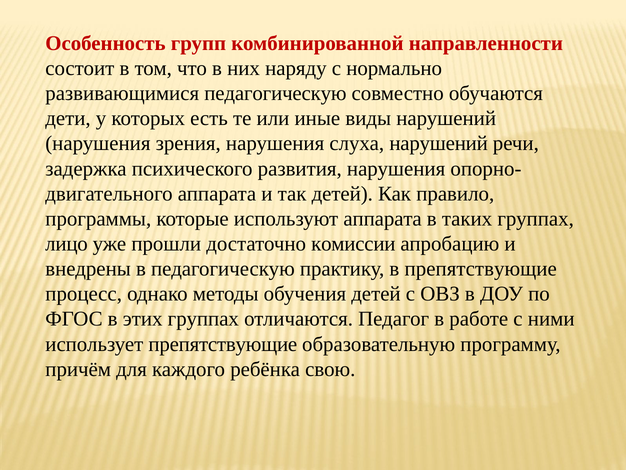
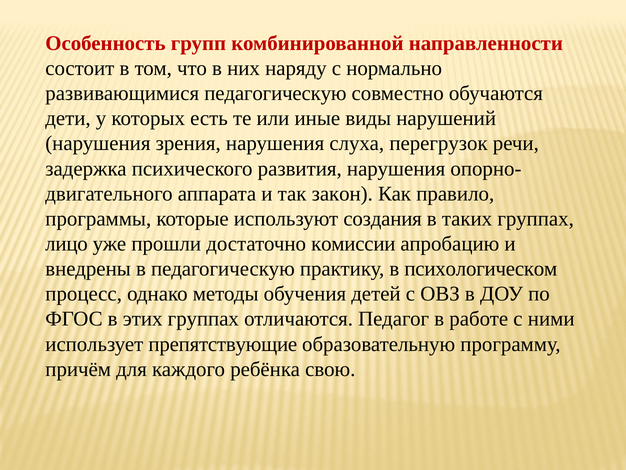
слуха нарушений: нарушений -> перегрузок (439, 143)
так детей: детей -> закон (342, 194)
используют аппарата: аппарата -> создания (383, 219)
в препятствующие: препятствующие -> психологическом (481, 269)
